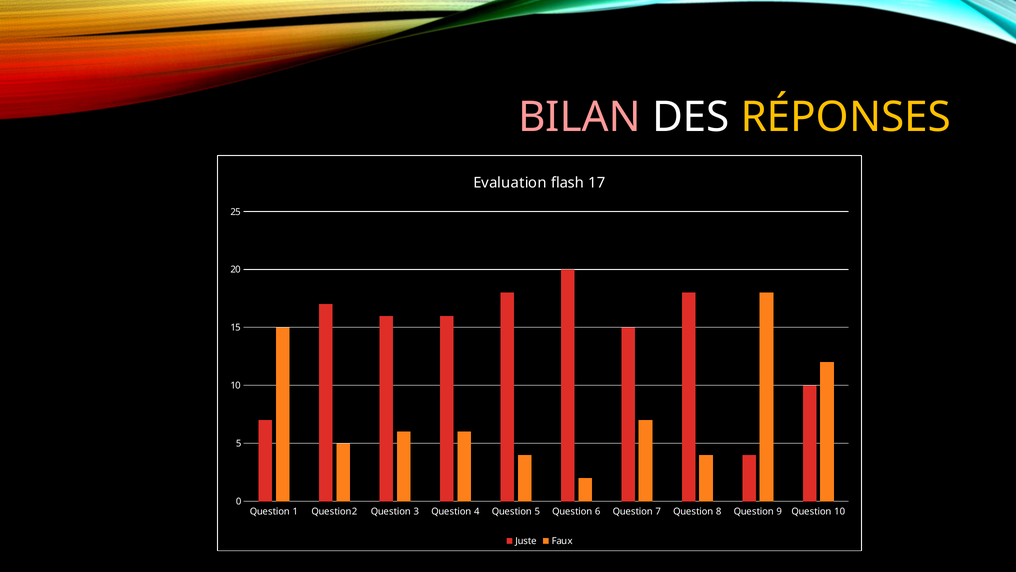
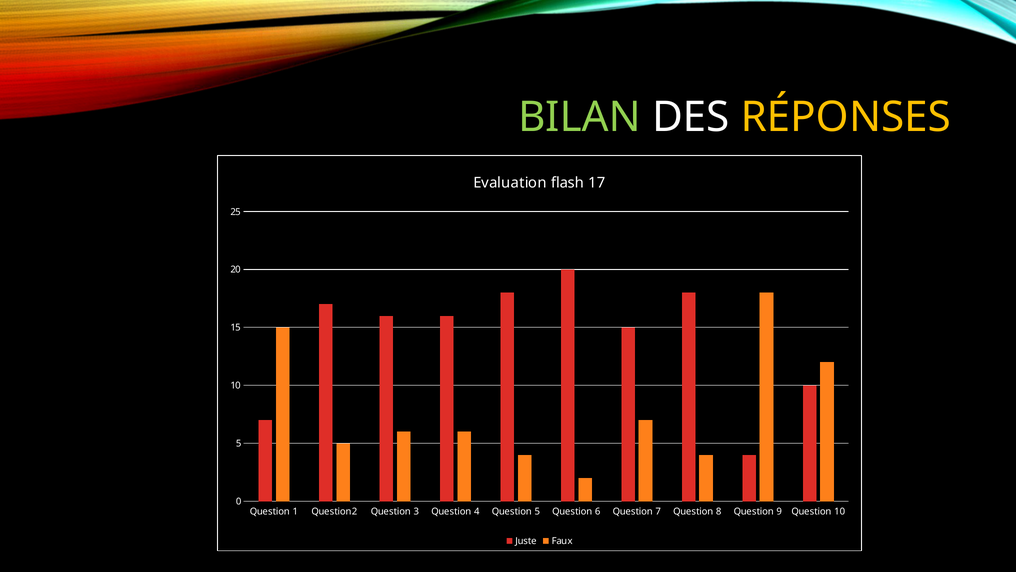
BILAN colour: pink -> light green (580, 117)
